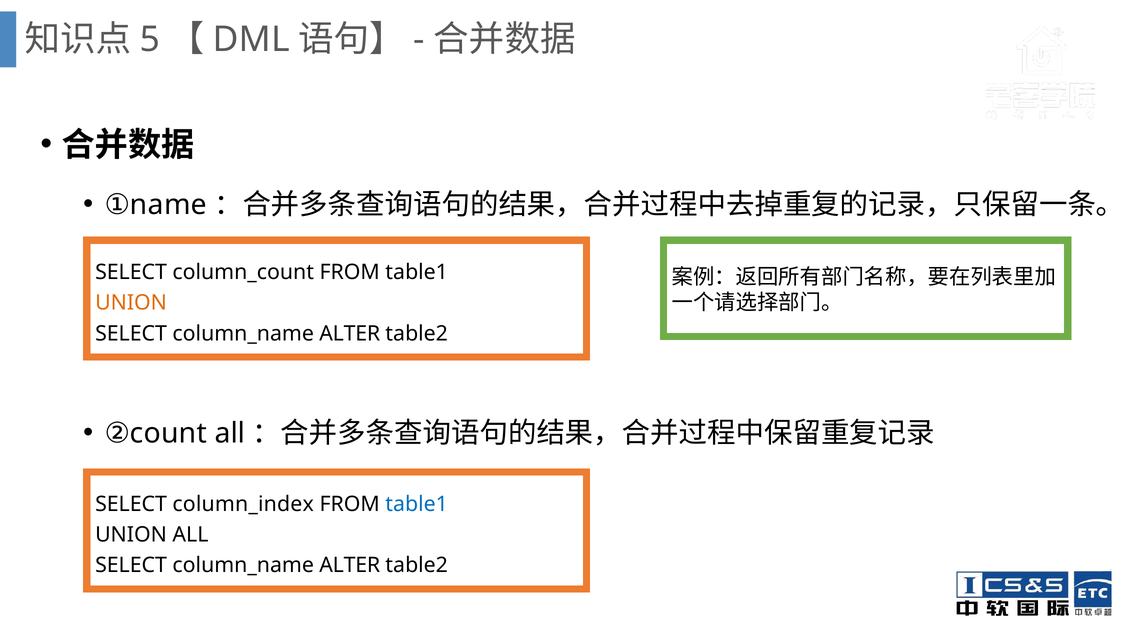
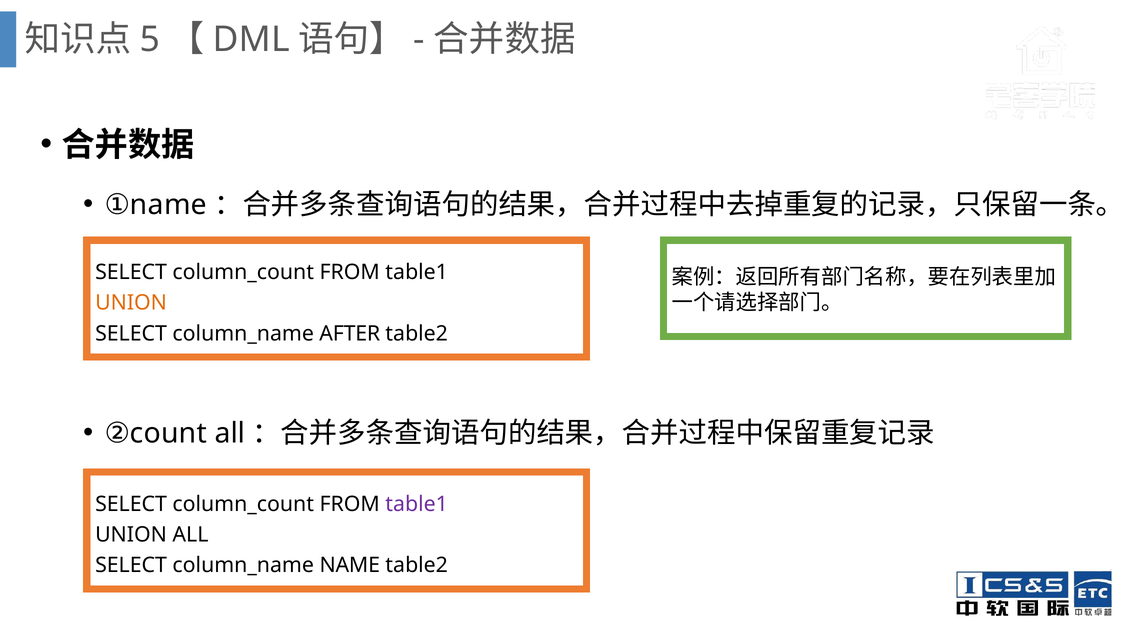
ALTER: ALTER -> AFTER (350, 334)
column_index: column_index -> column_count (243, 504)
table1 colour: blue -> purple (417, 504)
ALTER: ALTER -> NAME (350, 566)
